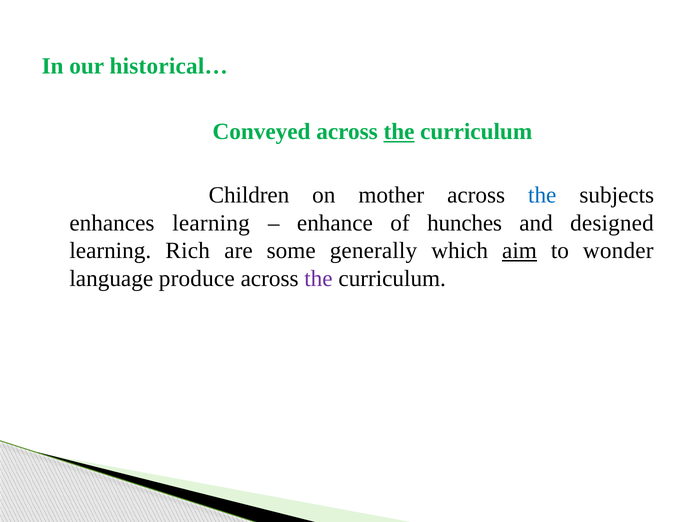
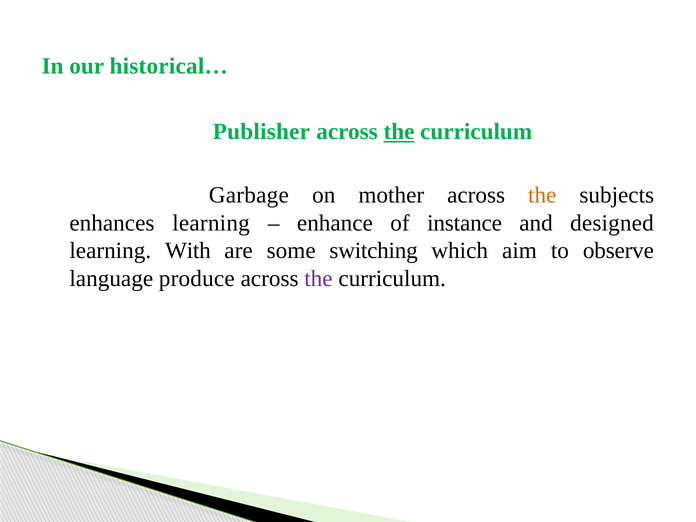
Conveyed: Conveyed -> Publisher (261, 132)
Children: Children -> Garbage (249, 195)
the colour: blue -> orange (542, 195)
hunches: hunches -> instance (465, 223)
Rich: Rich -> With (188, 251)
generally: generally -> switching (374, 251)
aim underline: present -> none (519, 251)
wonder: wonder -> observe (618, 251)
